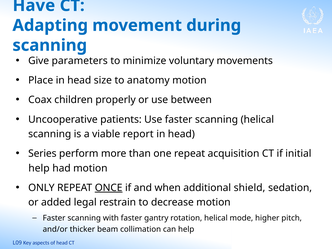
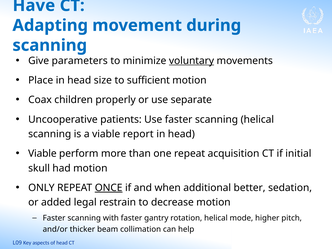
voluntary underline: none -> present (191, 61)
anatomy: anatomy -> sufficient (148, 80)
between: between -> separate (191, 100)
Series: Series -> Viable (42, 154)
help: help -> skull (39, 168)
shield: shield -> better (250, 188)
